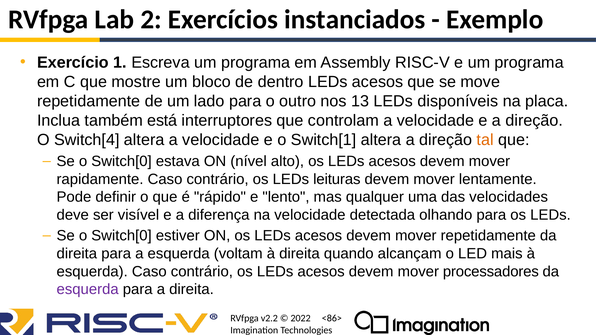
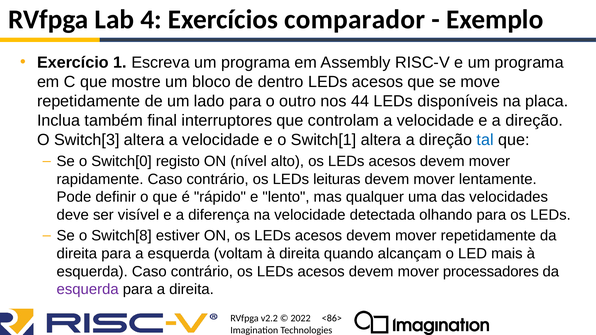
2: 2 -> 4 (151, 19)
instanciados: instanciados -> comparador (355, 19)
13: 13 -> 44 (360, 101)
está: está -> final (162, 121)
Switch[4: Switch[4 -> Switch[3 (87, 140)
tal colour: orange -> blue (485, 140)
estava: estava -> registo (178, 161)
Switch[0: Switch[0 -> Switch[8 (121, 236)
